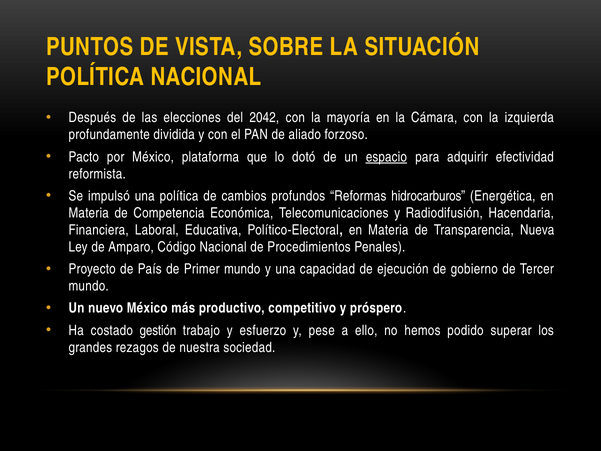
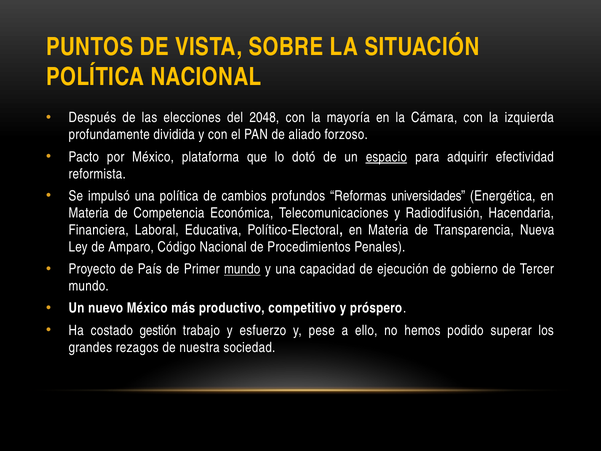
2042: 2042 -> 2048 (264, 118)
hidrocarburos: hidrocarburos -> universidades (428, 196)
mundo underline: none -> present (242, 269)
